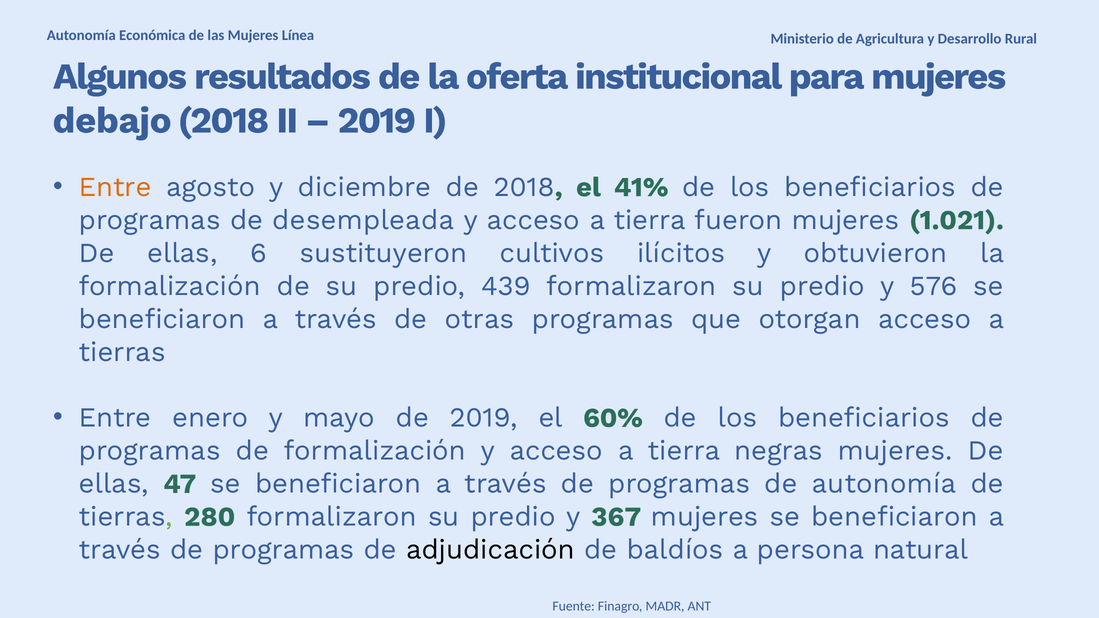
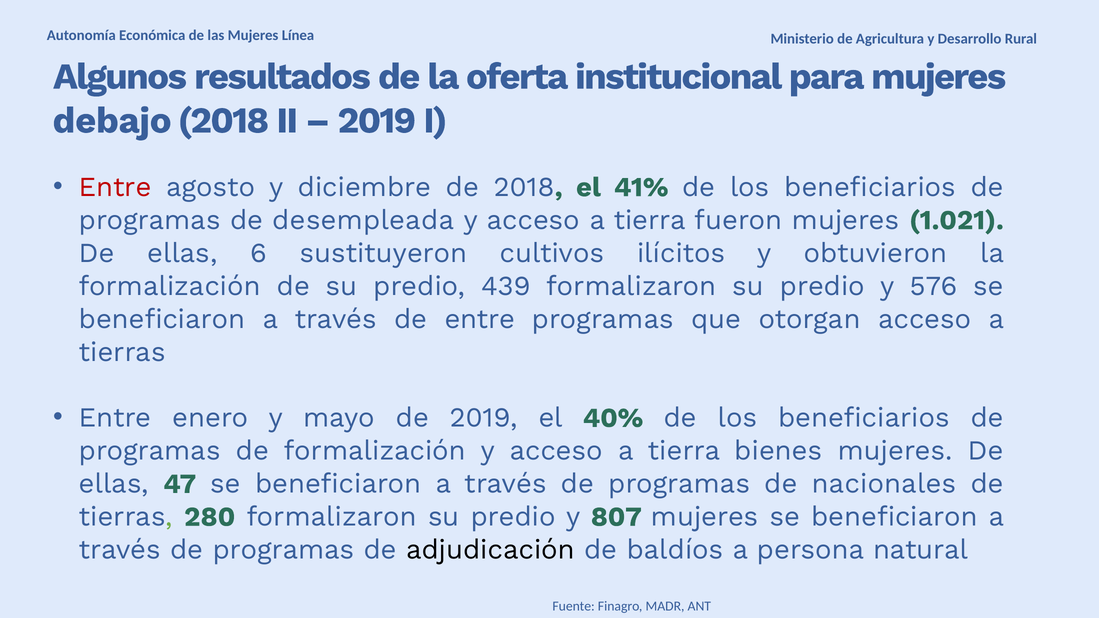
Entre colour: orange -> red (115, 187)
de otras: otras -> entre (480, 319)
60%: 60% -> 40% (613, 418)
negras: negras -> bienes (778, 451)
de autonomía: autonomía -> nacionales (884, 484)
367: 367 -> 807 (616, 517)
